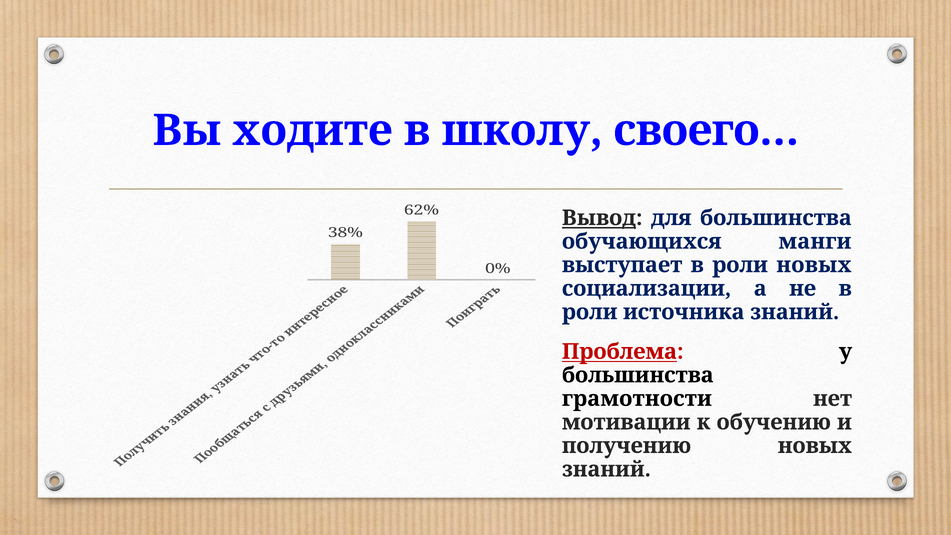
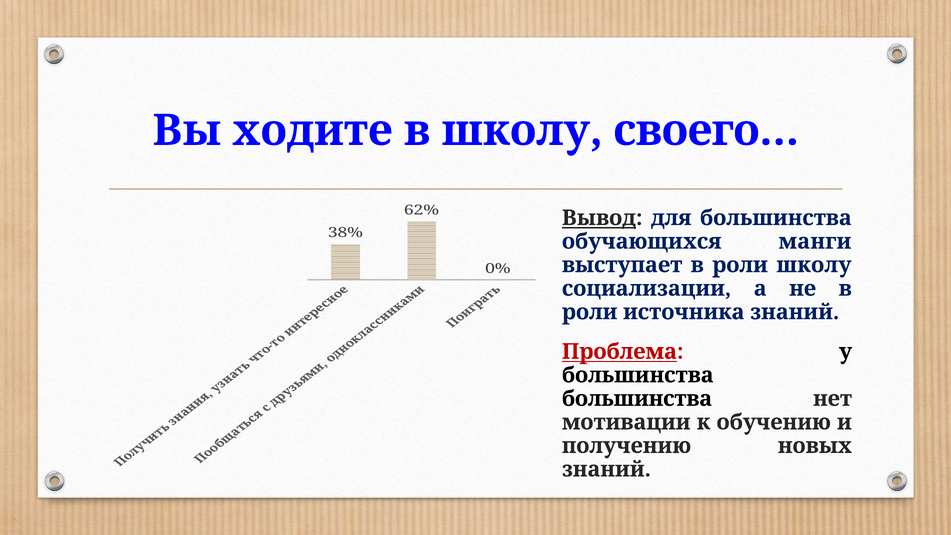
роли новых: новых -> школу (814, 265)
грамотности: грамотности -> большинства (637, 399)
